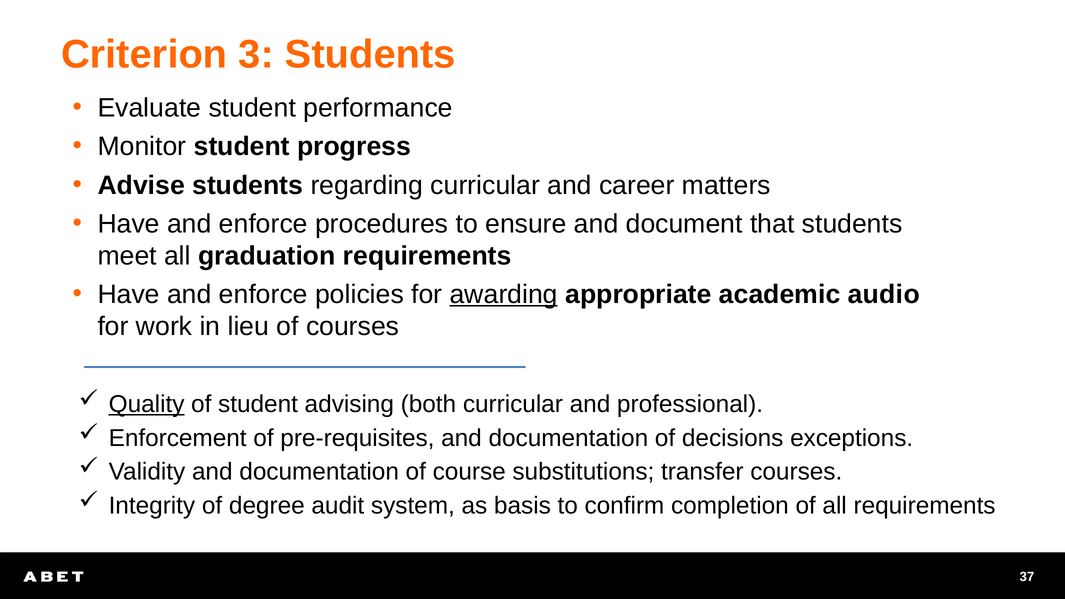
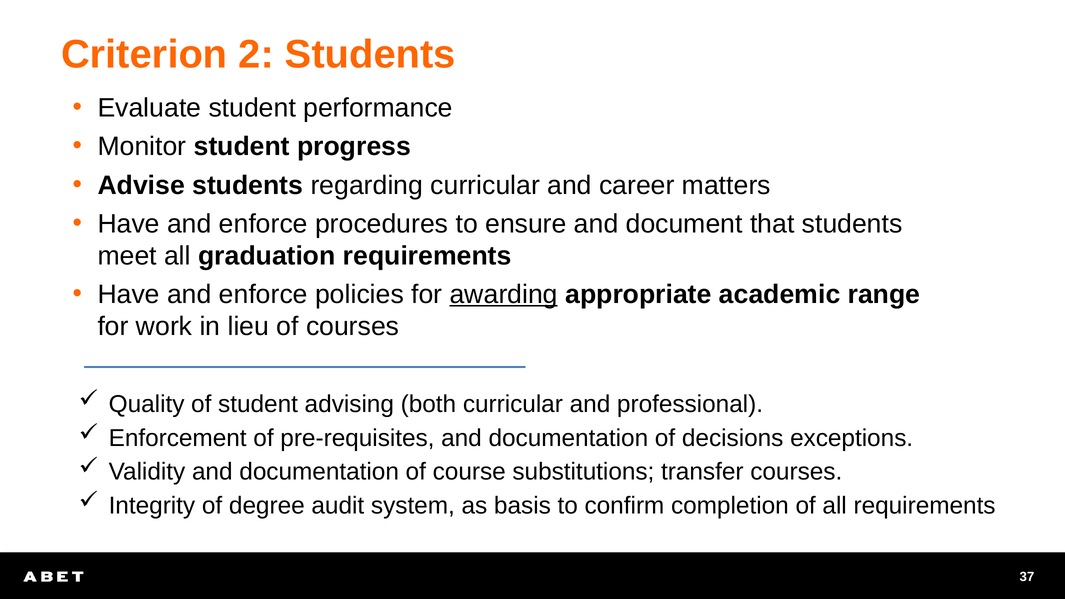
3: 3 -> 2 (256, 55)
audio: audio -> range (884, 294)
Quality underline: present -> none (147, 404)
